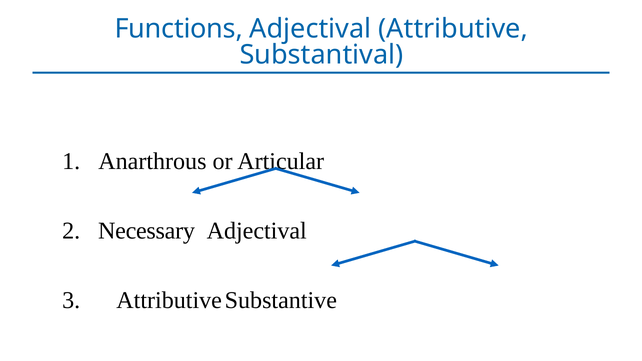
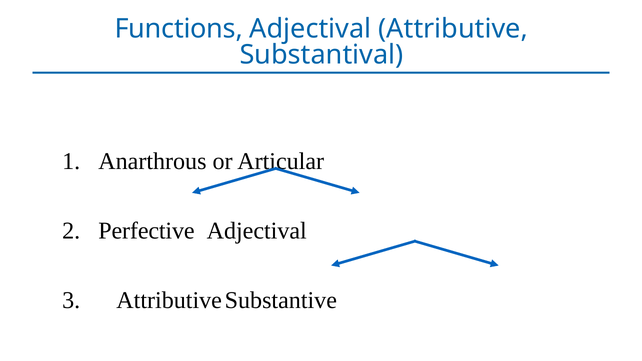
Necessary: Necessary -> Perfective (146, 231)
